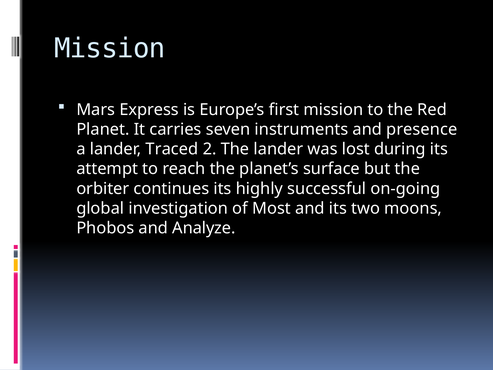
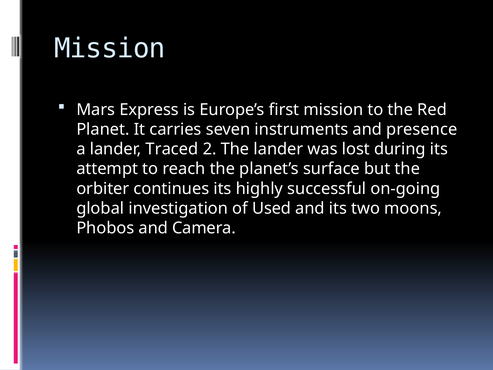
Most: Most -> Used (272, 208)
Analyze: Analyze -> Camera (204, 228)
